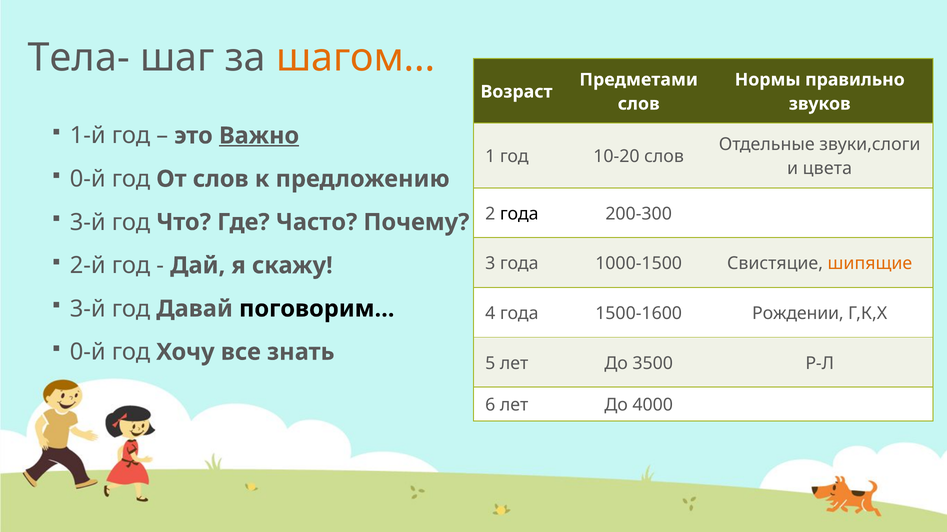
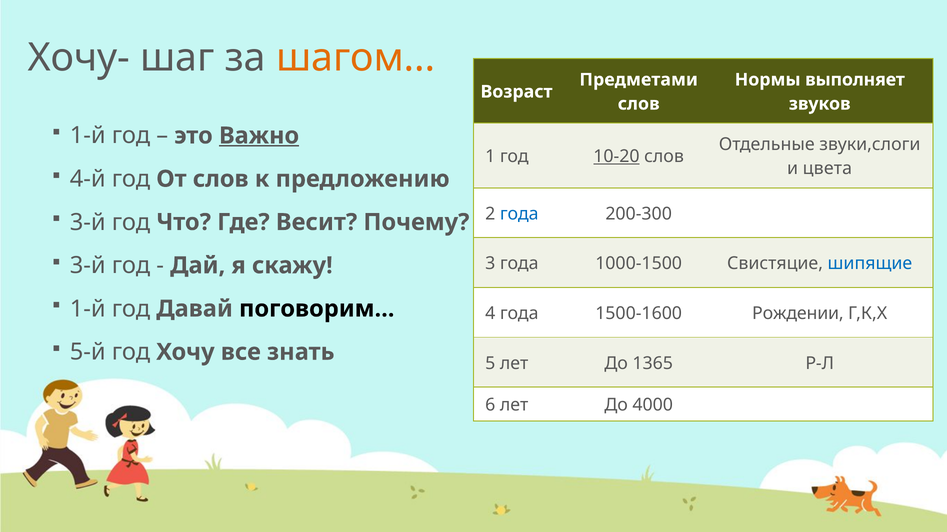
Тела-: Тела- -> Хочу- (79, 58)
правильно: правильно -> выполняет (855, 80)
10-20 underline: none -> present (616, 157)
0-й: 0-й -> 4-й (88, 179)
года colour: black -> blue (519, 214)
Часто: Часто -> Весит (317, 222)
2-й: 2-й -> 3-й (88, 266)
шипящие colour: orange -> blue (870, 264)
3-й: 3-й -> 1-й (88, 309)
0-й: 0-й -> 5-й (88, 352)
3500: 3500 -> 1365 (653, 364)
